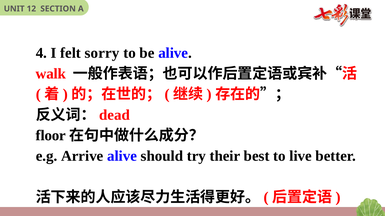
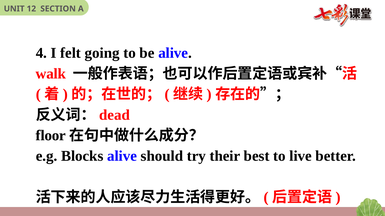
sorry: sorry -> going (102, 53)
Arrive: Arrive -> Blocks (82, 156)
